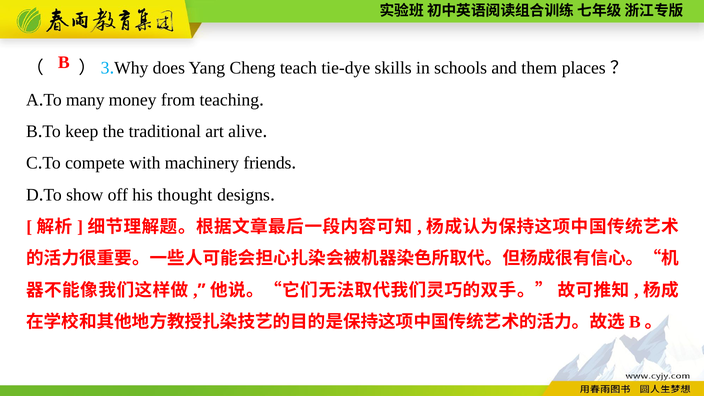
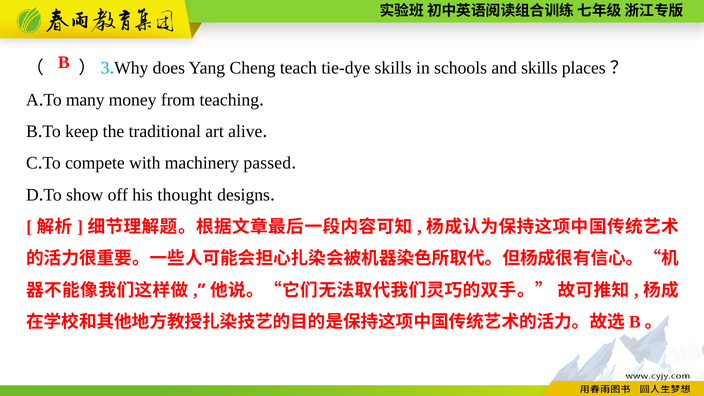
and them: them -> skills (539, 68)
friends: friends -> passed (267, 163)
